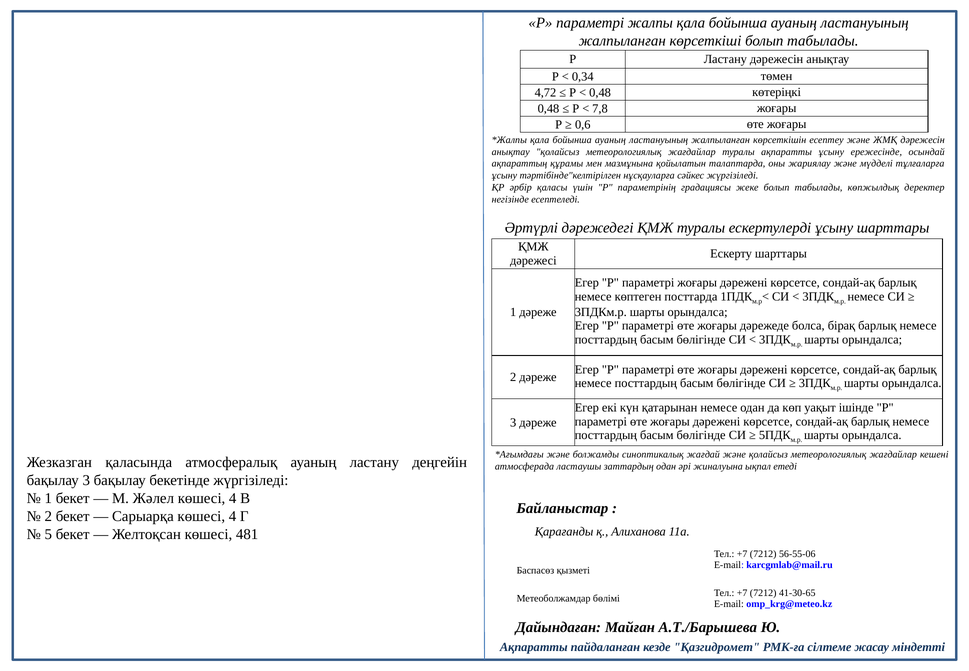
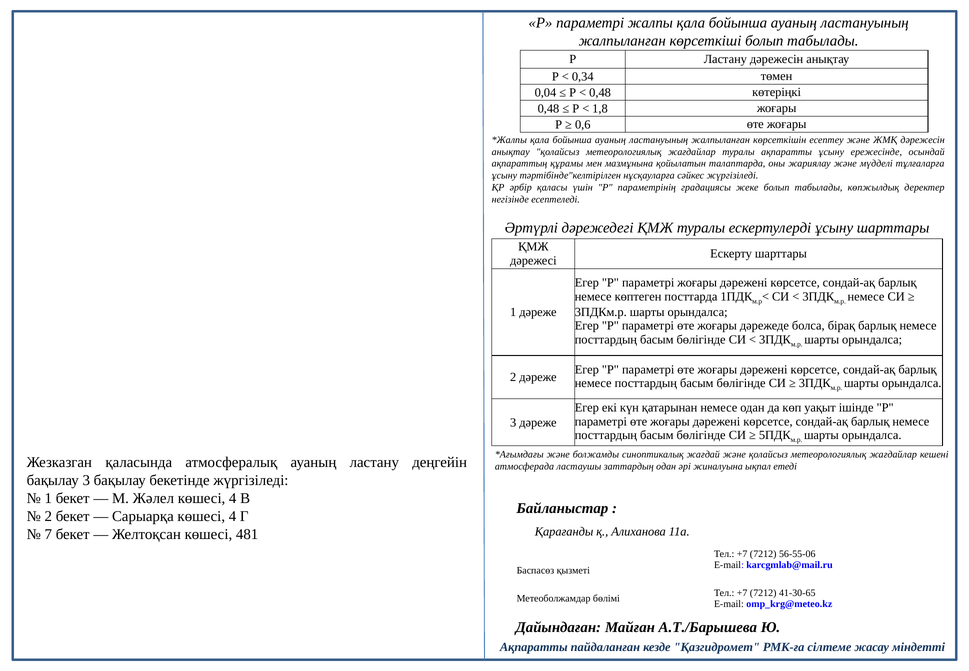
4,72: 4,72 -> 0,04 (545, 93)
7,8: 7,8 -> 1,8 (600, 109)
5: 5 -> 7 (48, 534)
